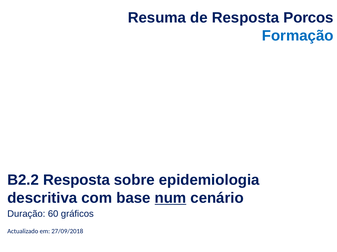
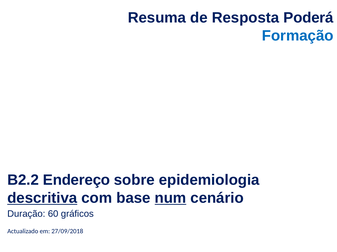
Porcos: Porcos -> Poderá (308, 18)
B2.2 Resposta: Resposta -> Endereço (77, 181)
descritiva underline: none -> present (42, 199)
